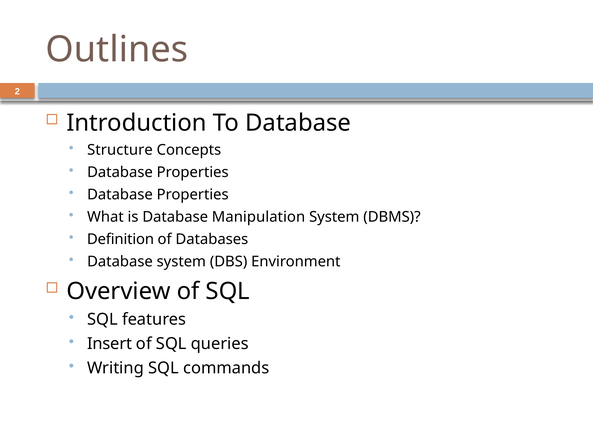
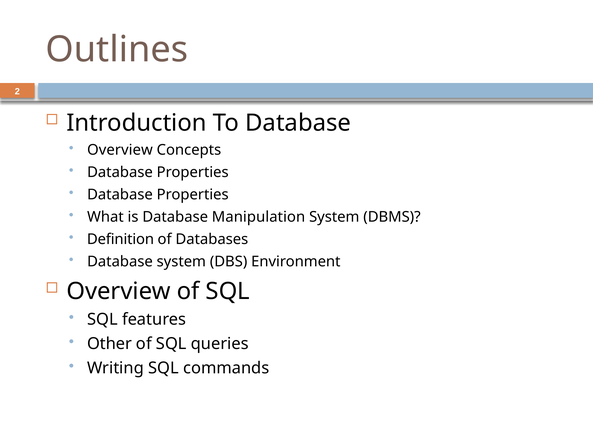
Structure: Structure -> Overview (120, 150)
Insert: Insert -> Other (109, 344)
